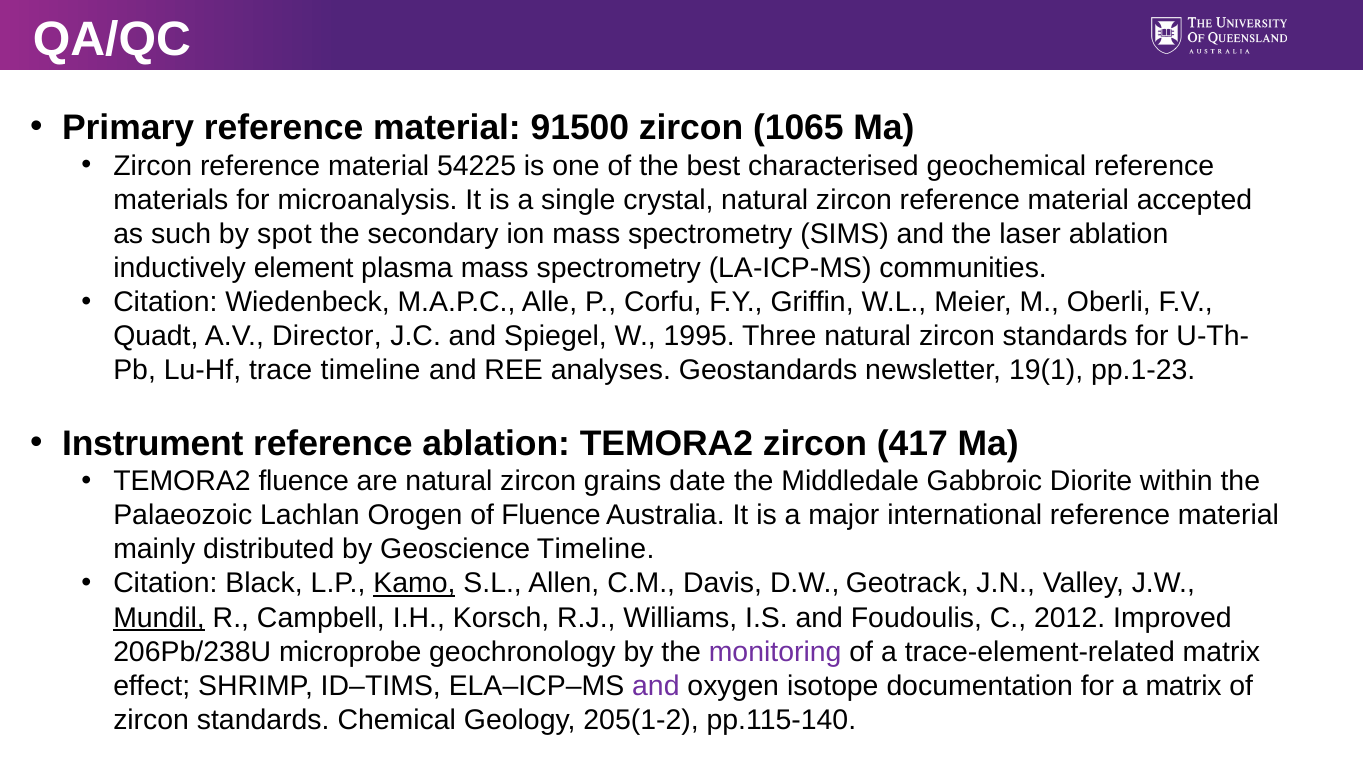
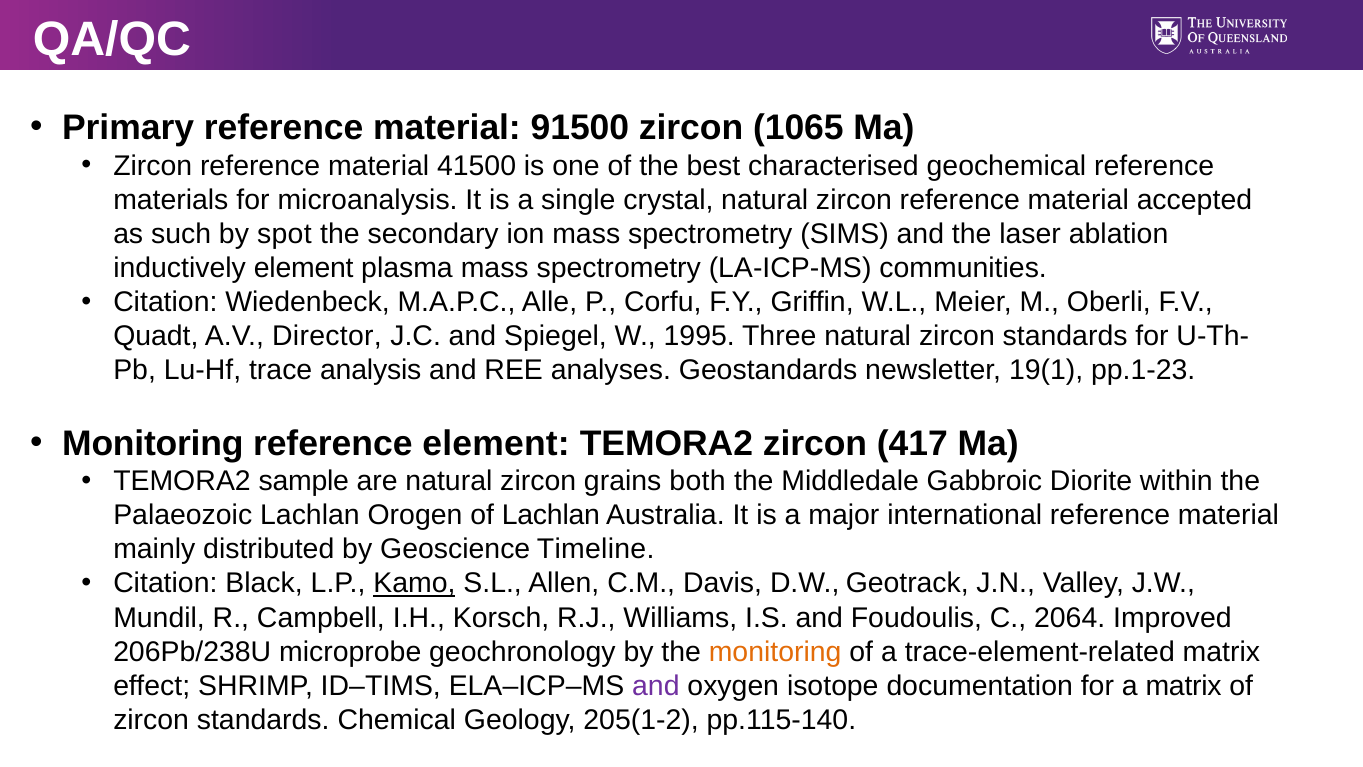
54225: 54225 -> 41500 (477, 166)
trace timeline: timeline -> analysis (371, 370)
Instrument: Instrument -> Monitoring (153, 443)
reference ablation: ablation -> element (496, 443)
TEMORA2 fluence: fluence -> sample (304, 481)
date: date -> both (697, 481)
of Fluence: Fluence -> Lachlan (551, 515)
Mundil underline: present -> none (159, 617)
2012: 2012 -> 2064 (1070, 617)
monitoring colour: purple -> orange (775, 651)
